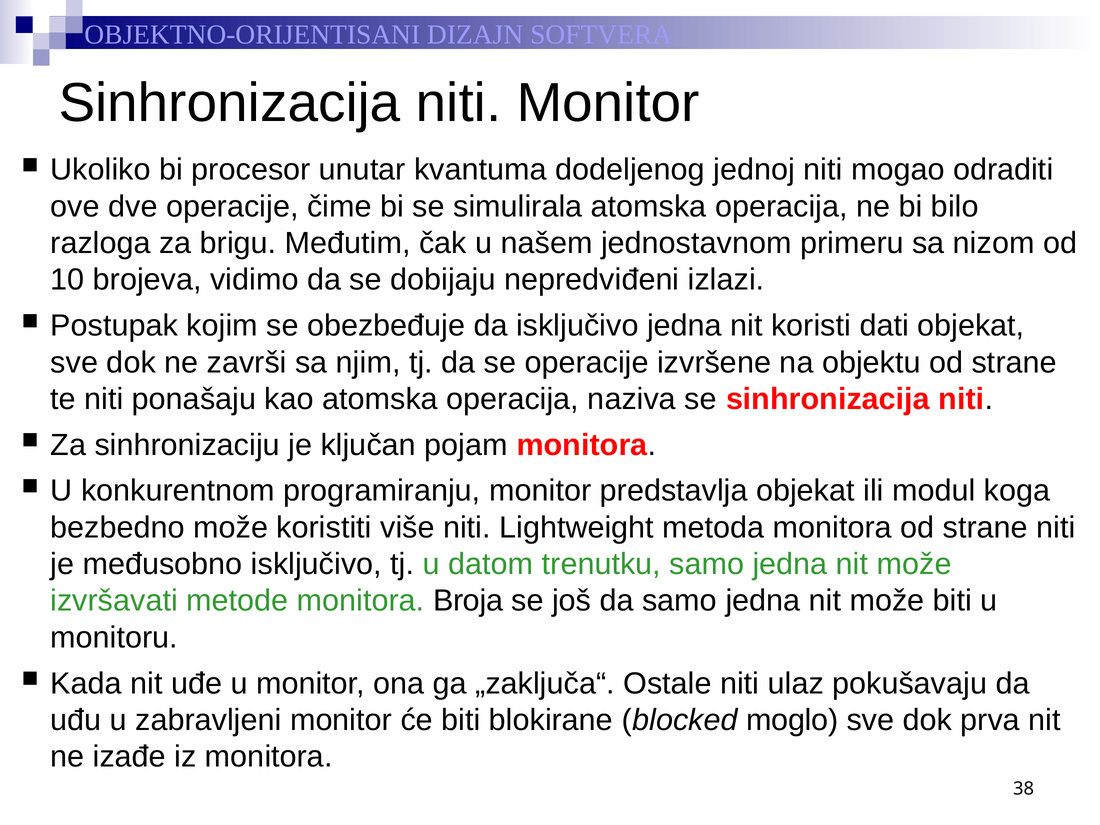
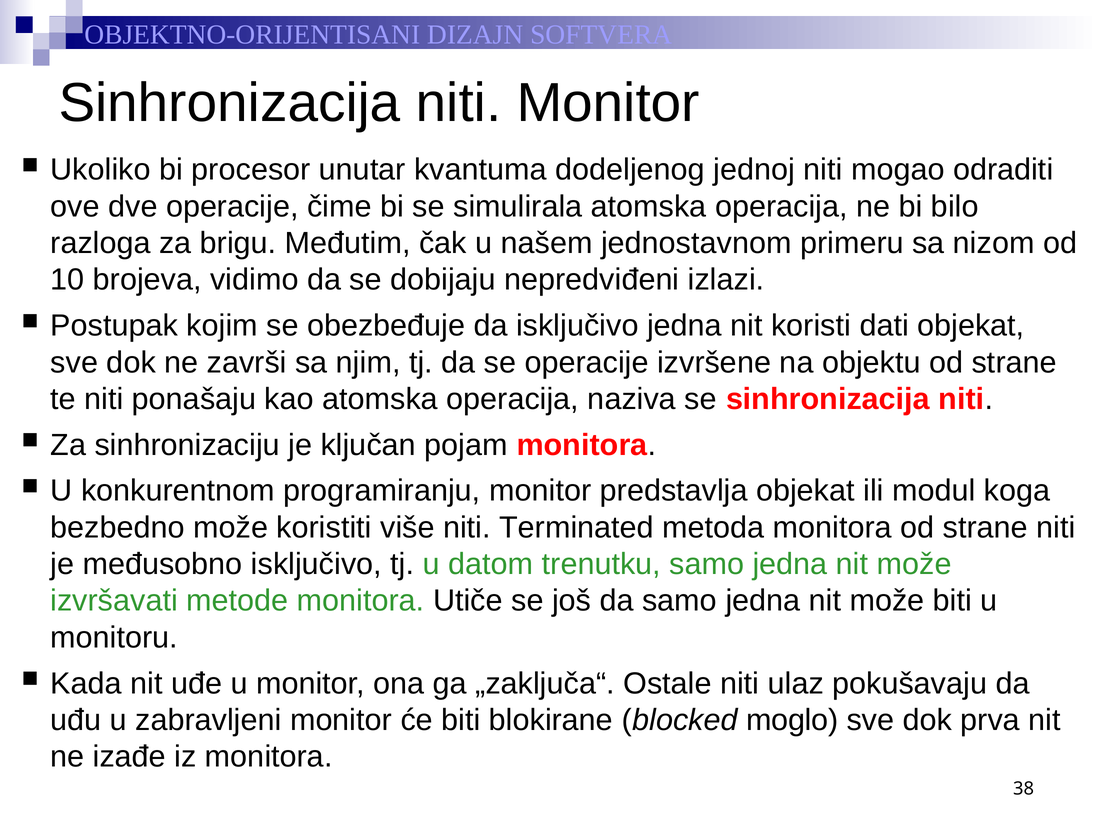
Lightweight: Lightweight -> Terminated (577, 528)
Broja: Broja -> Utiče (468, 601)
